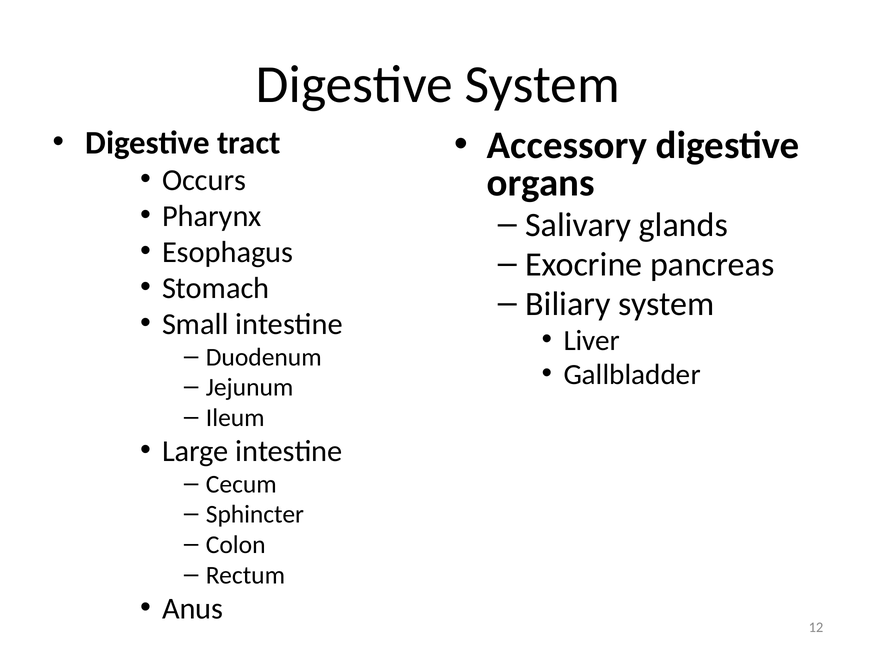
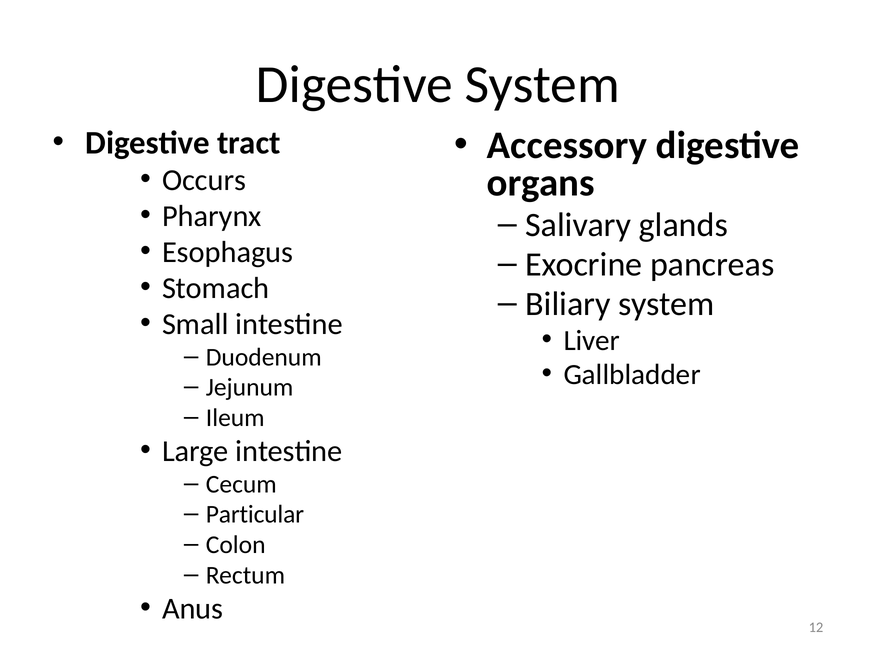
Sphincter: Sphincter -> Particular (255, 514)
